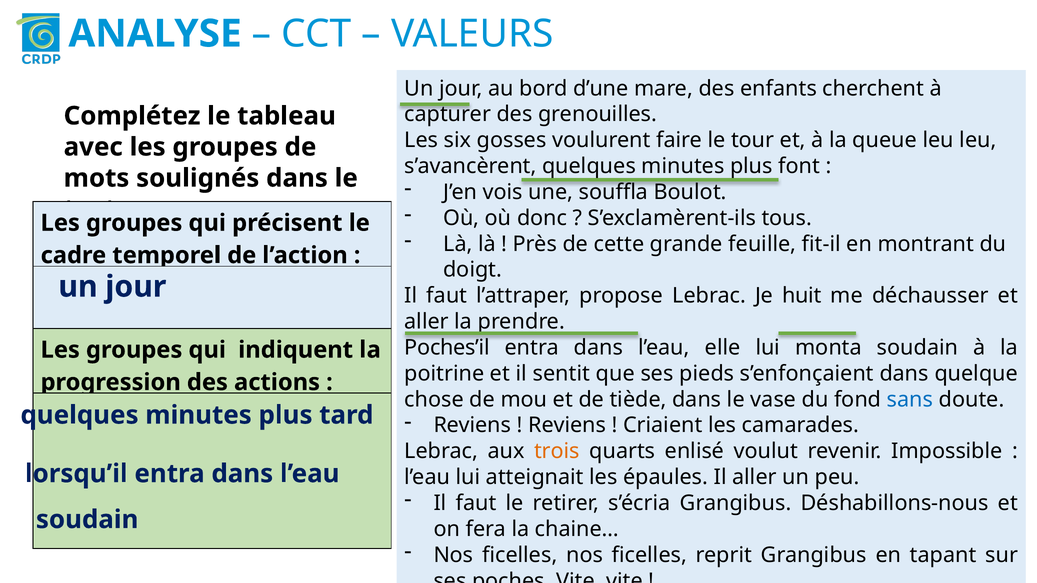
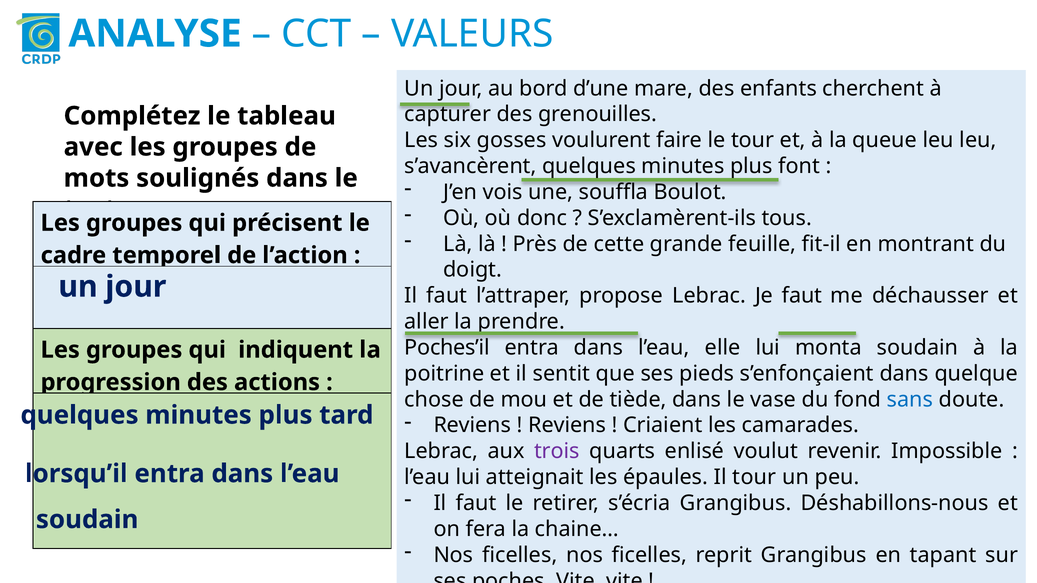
Je huit: huit -> faut (802, 296)
trois colour: orange -> purple (557, 452)
Il aller: aller -> tour (754, 477)
